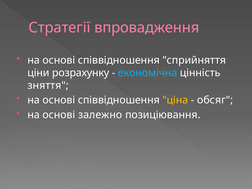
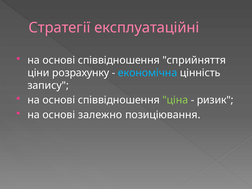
впровадження: впровадження -> експлуатаційні (147, 28)
зняття: зняття -> запису (48, 85)
ціна colour: yellow -> light green (175, 100)
обсяг: обсяг -> ризик (215, 100)
